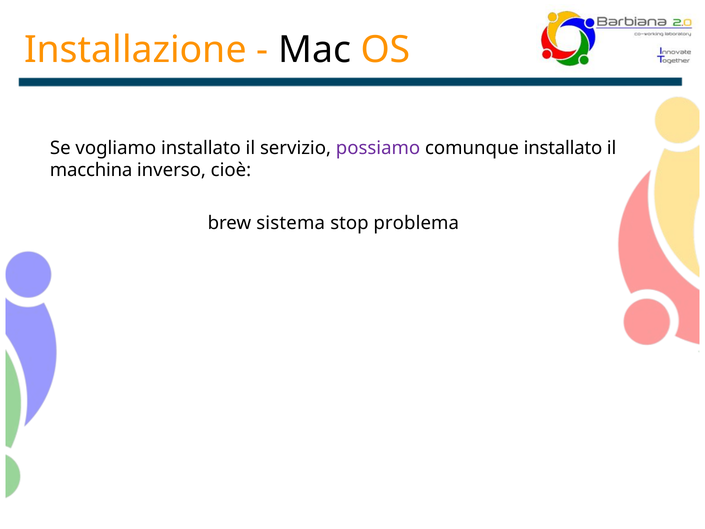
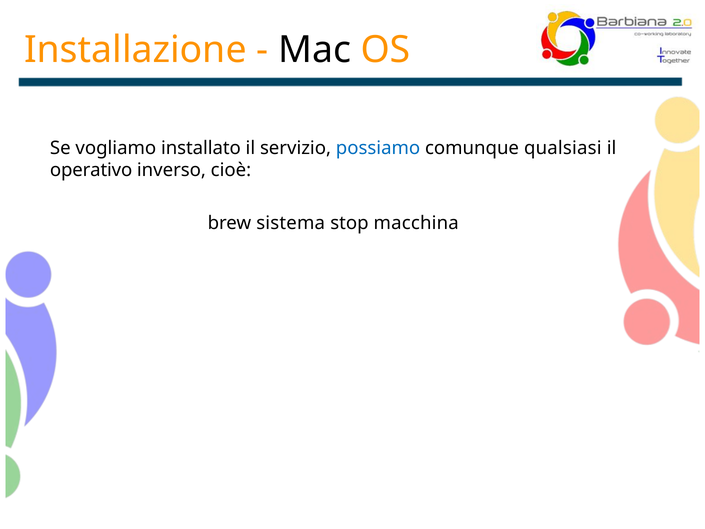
possiamo colour: purple -> blue (378, 148)
comunque installato: installato -> qualsiasi (563, 148)
macchina: macchina -> operativo (91, 170)
problema: problema -> macchina (416, 223)
